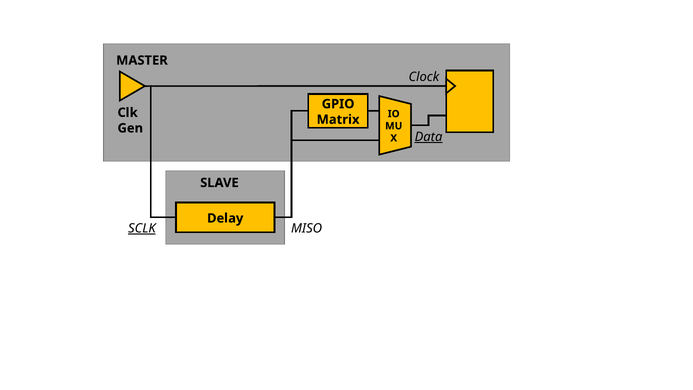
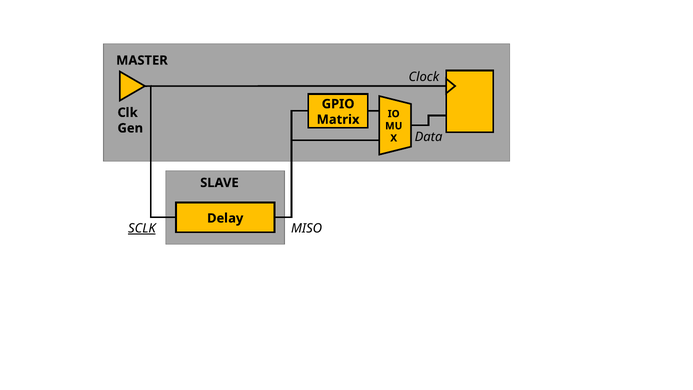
Data underline: present -> none (429, 137)
